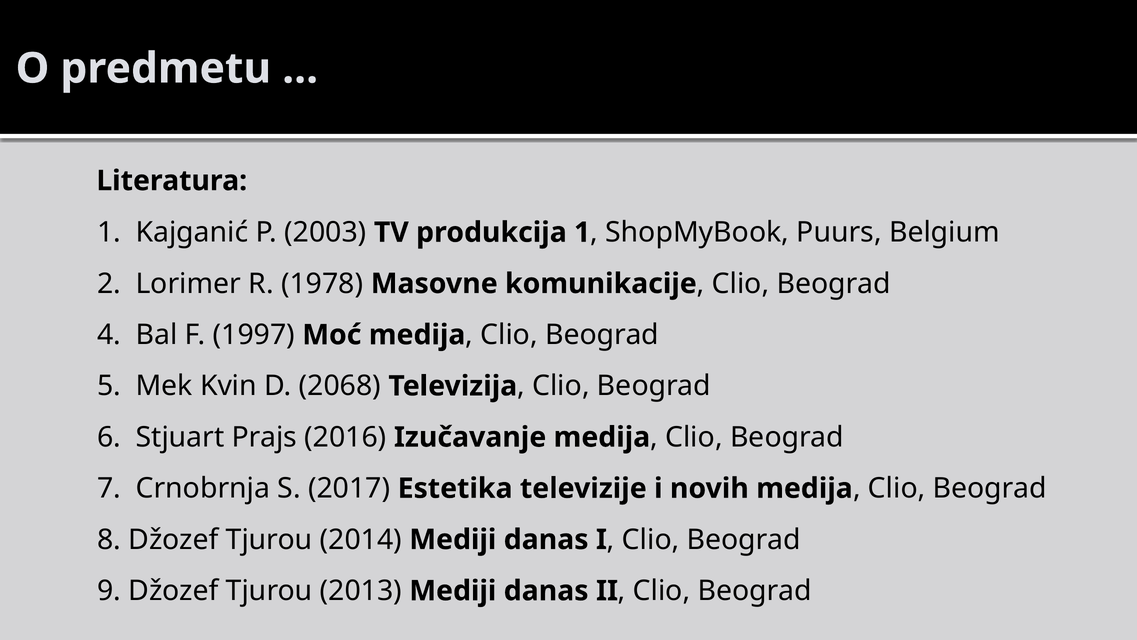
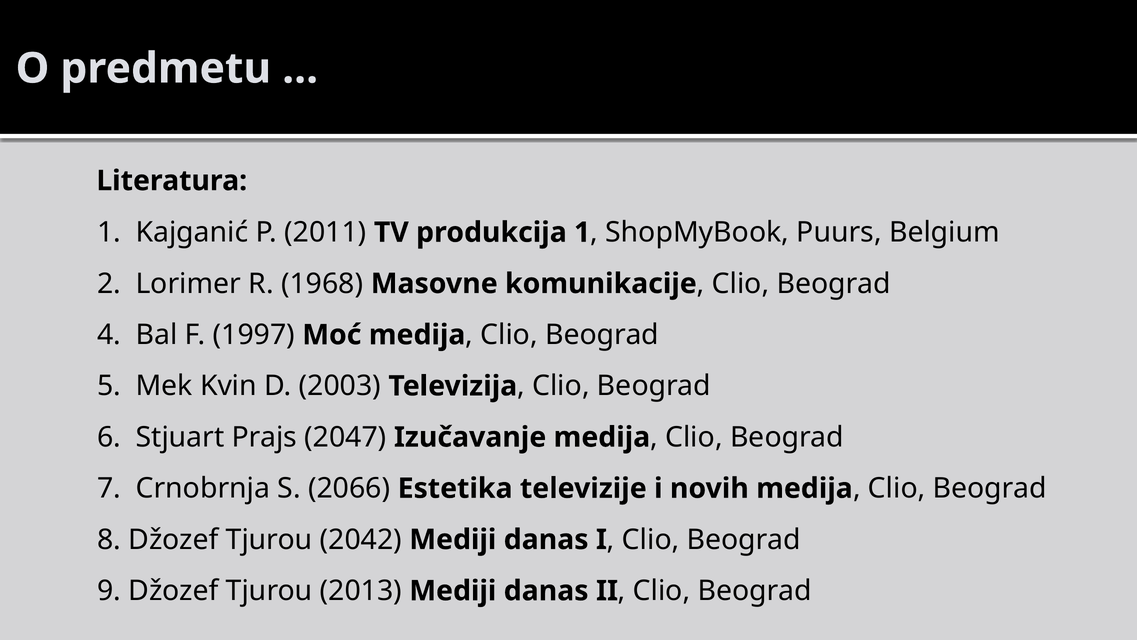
2003: 2003 -> 2011 (325, 232)
1978: 1978 -> 1968 (322, 283)
2068: 2068 -> 2003 (340, 386)
2016: 2016 -> 2047 (345, 437)
2017: 2017 -> 2066 (349, 488)
2014: 2014 -> 2042 (361, 539)
